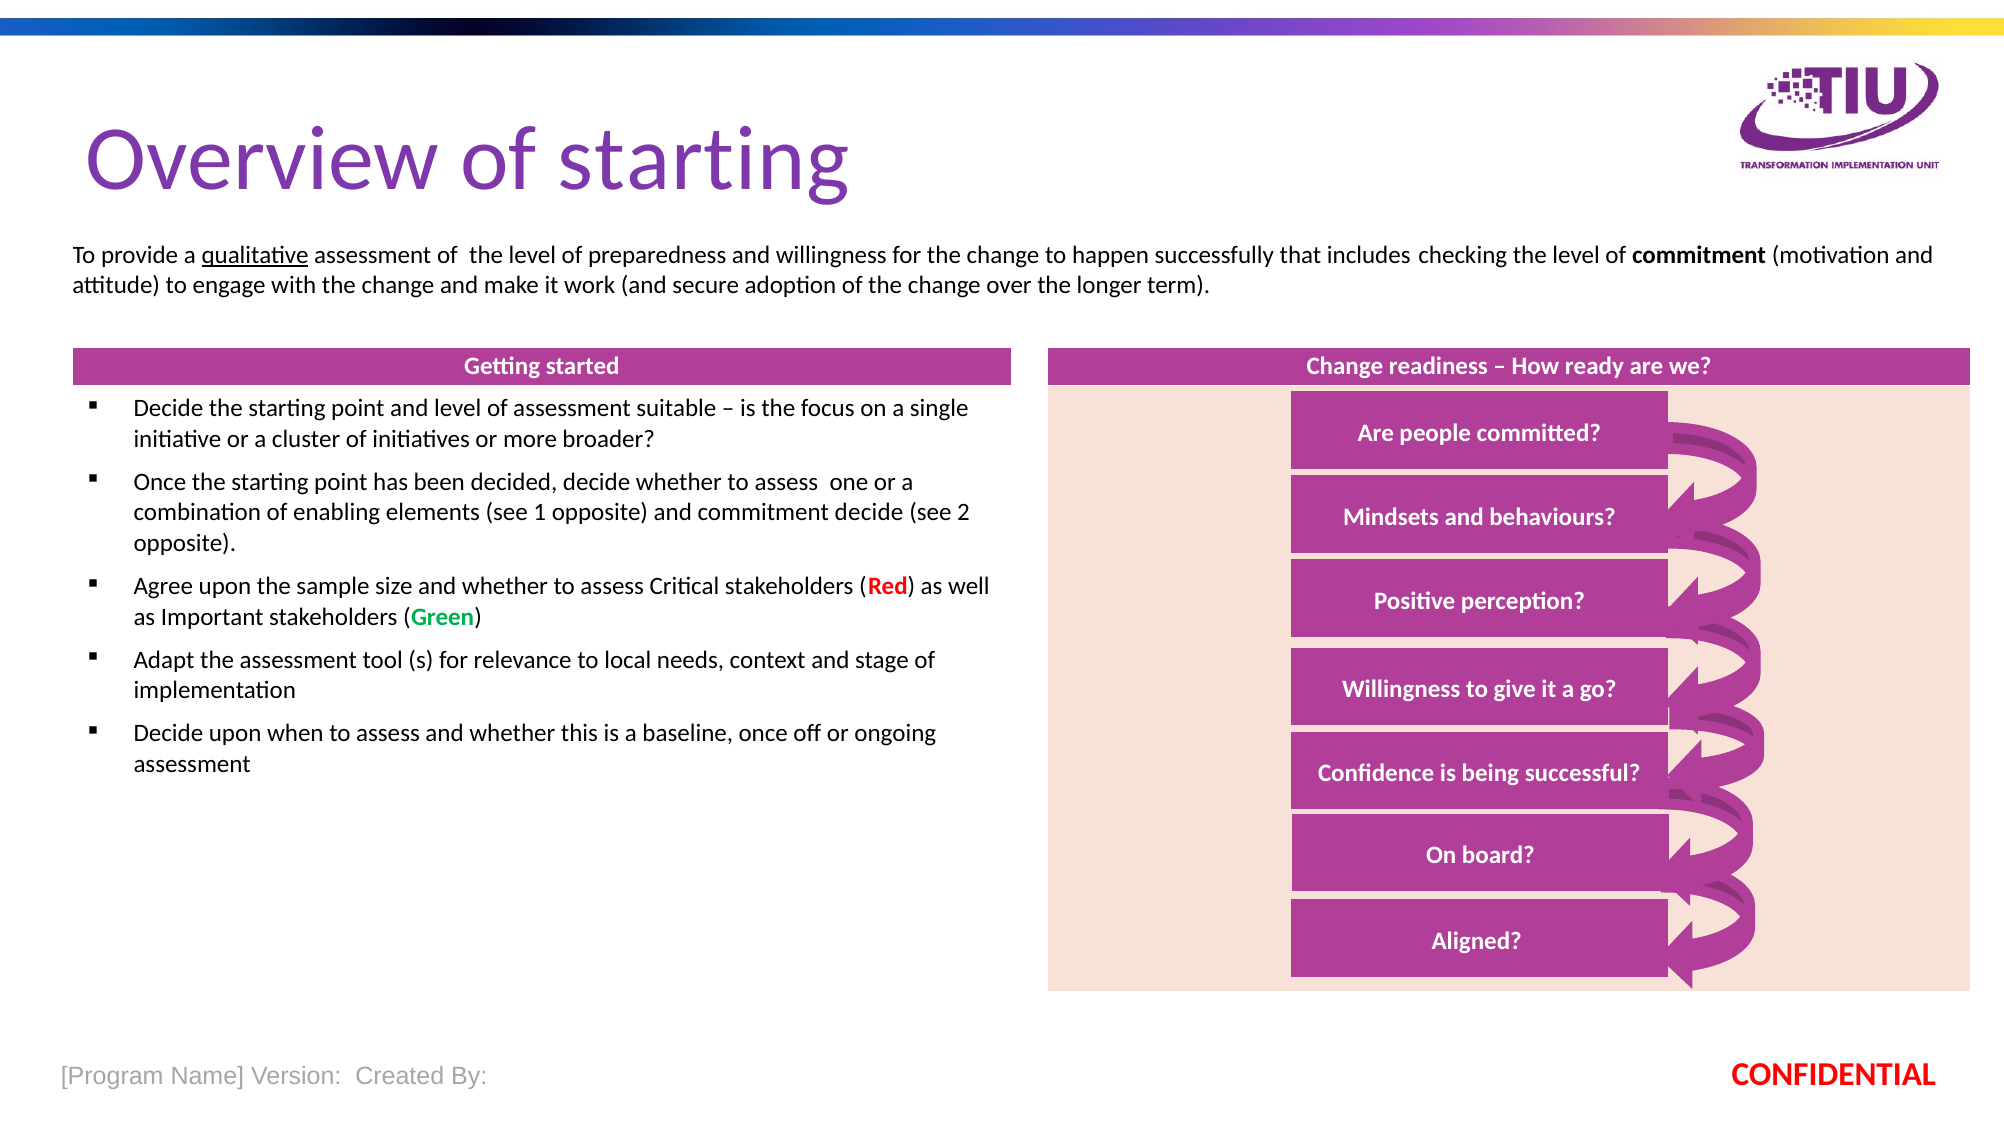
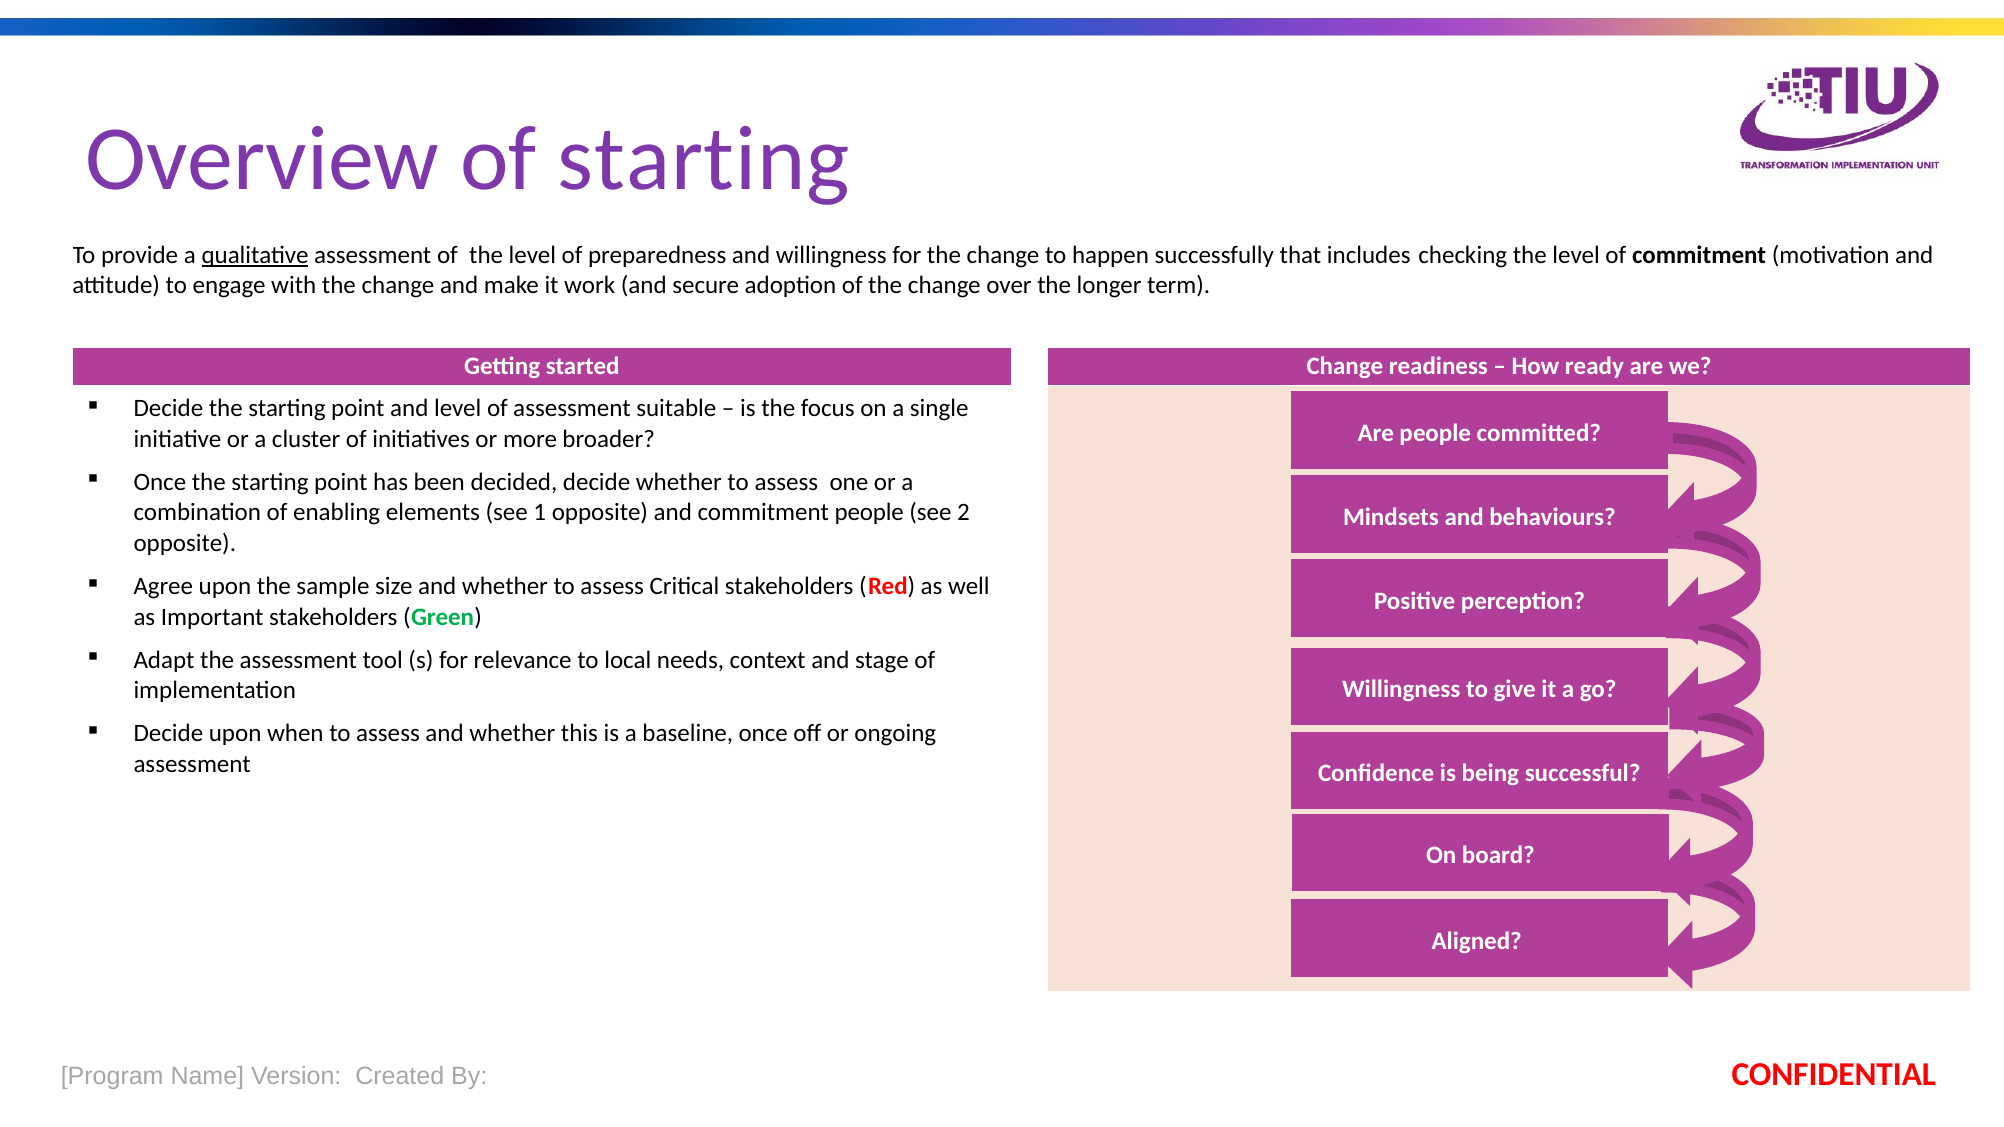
commitment decide: decide -> people (869, 513)
